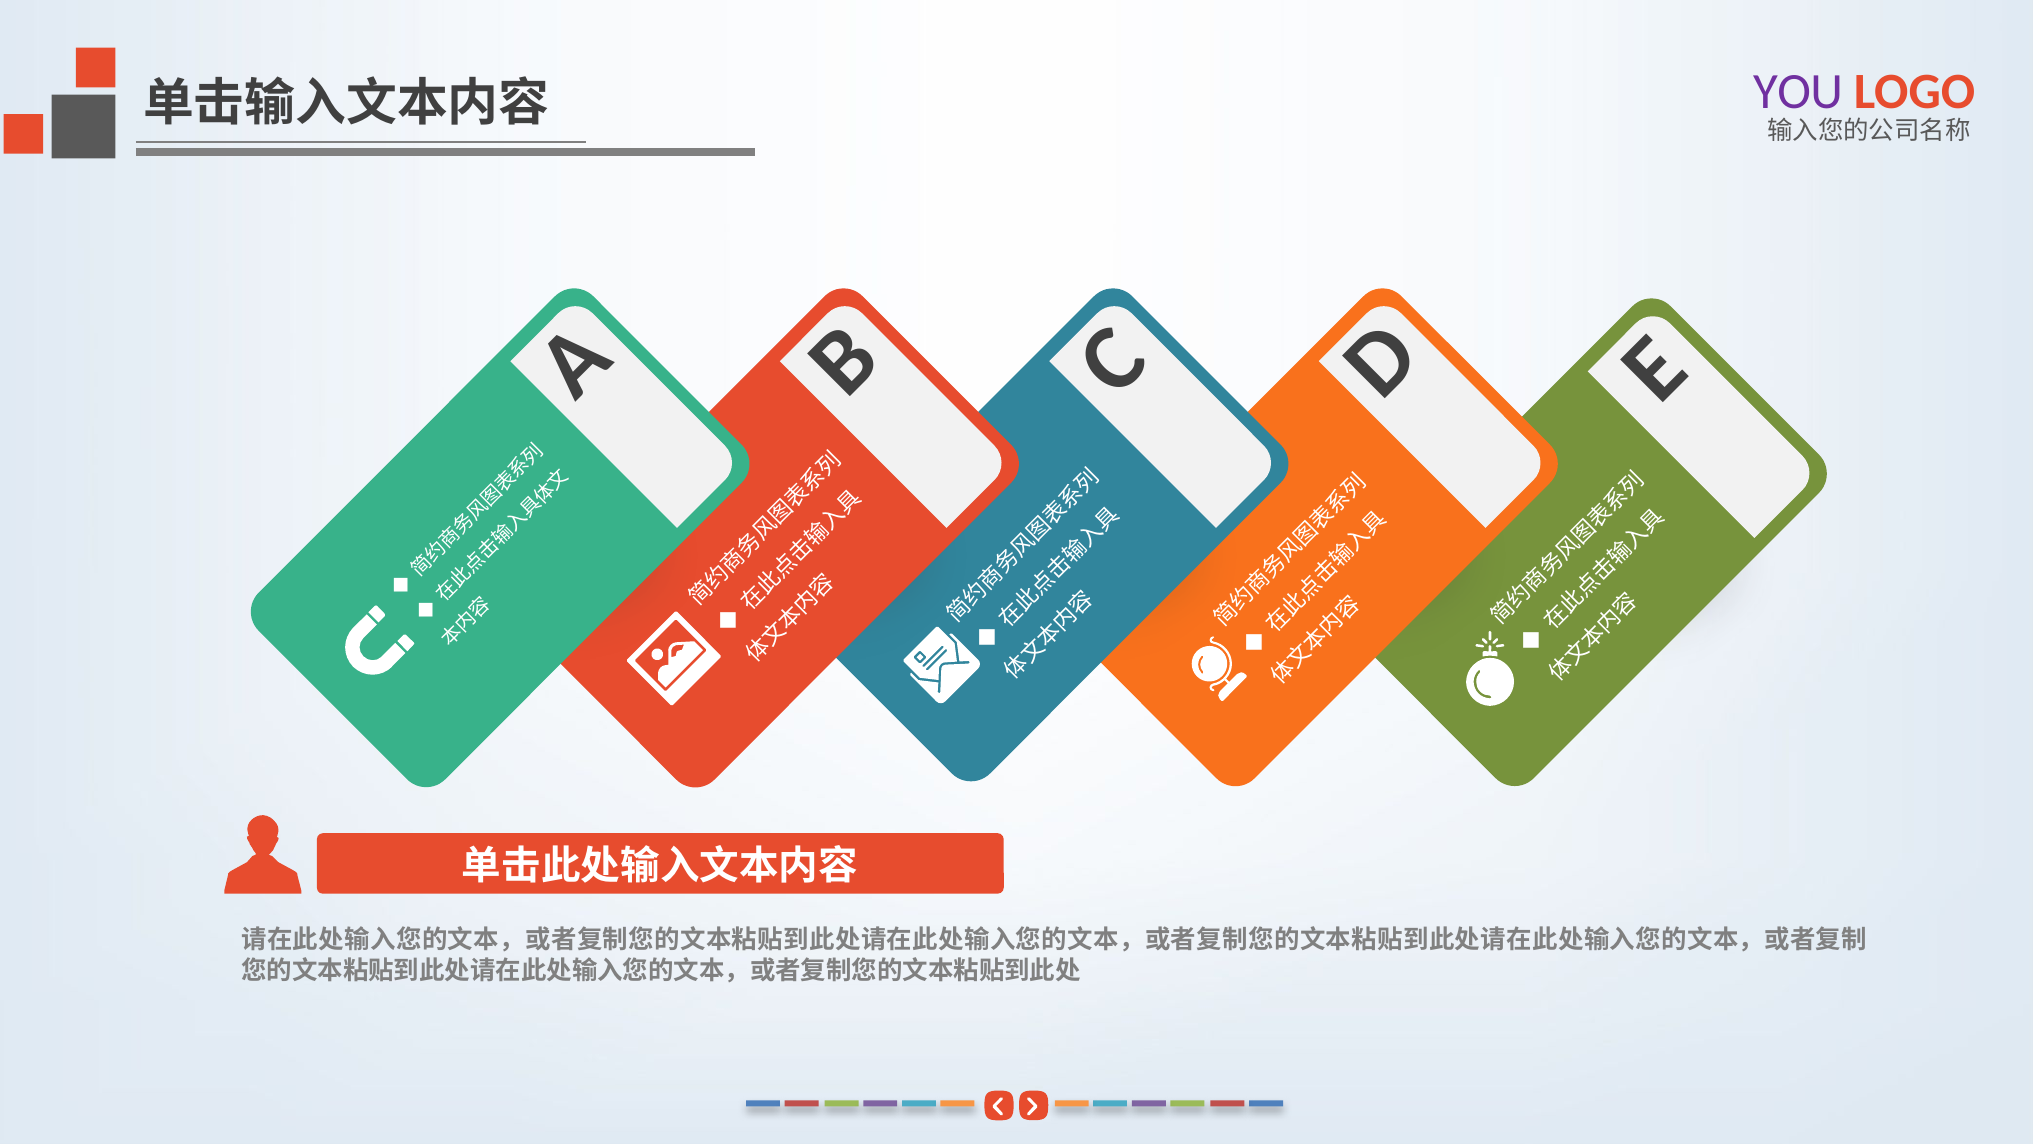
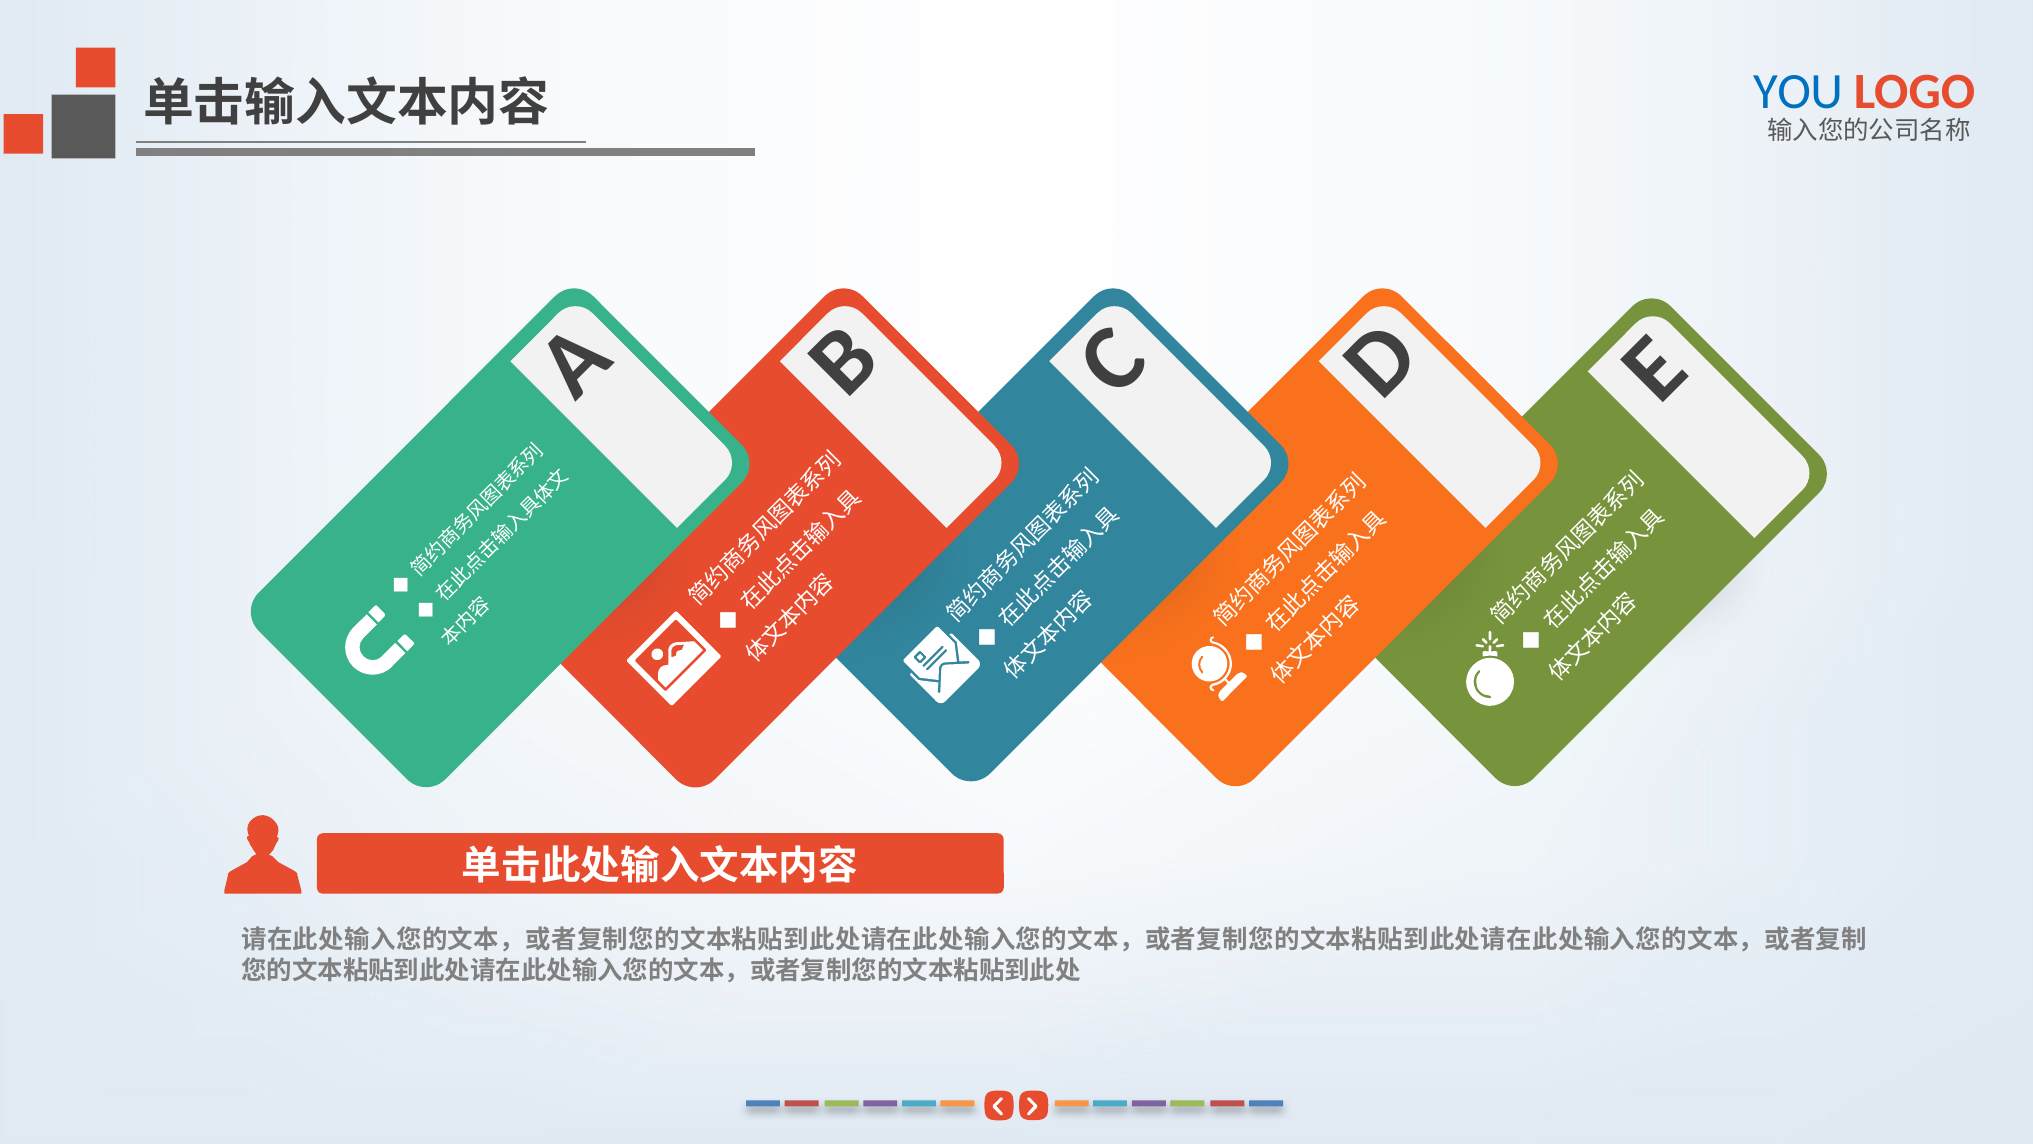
YOU colour: purple -> blue (1798, 92)
